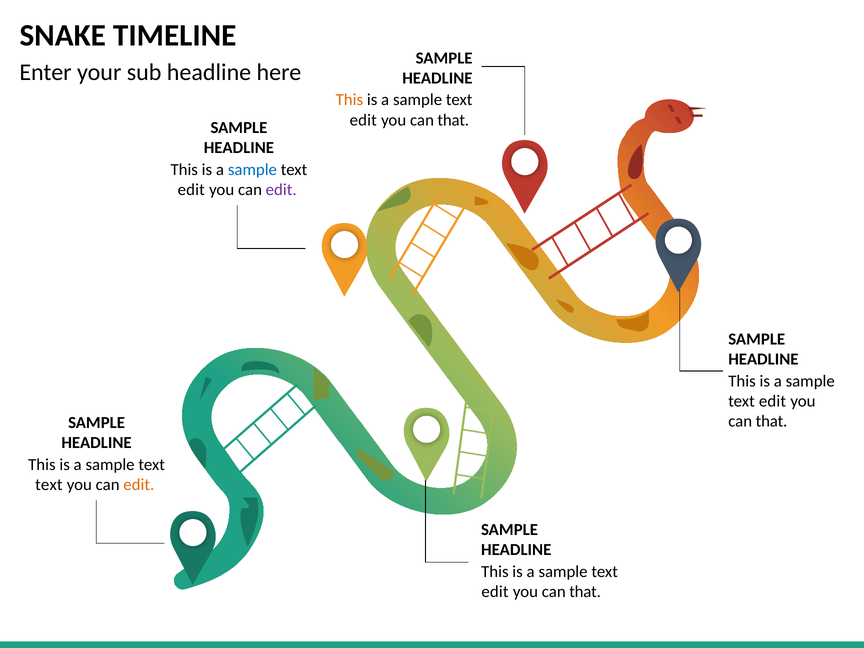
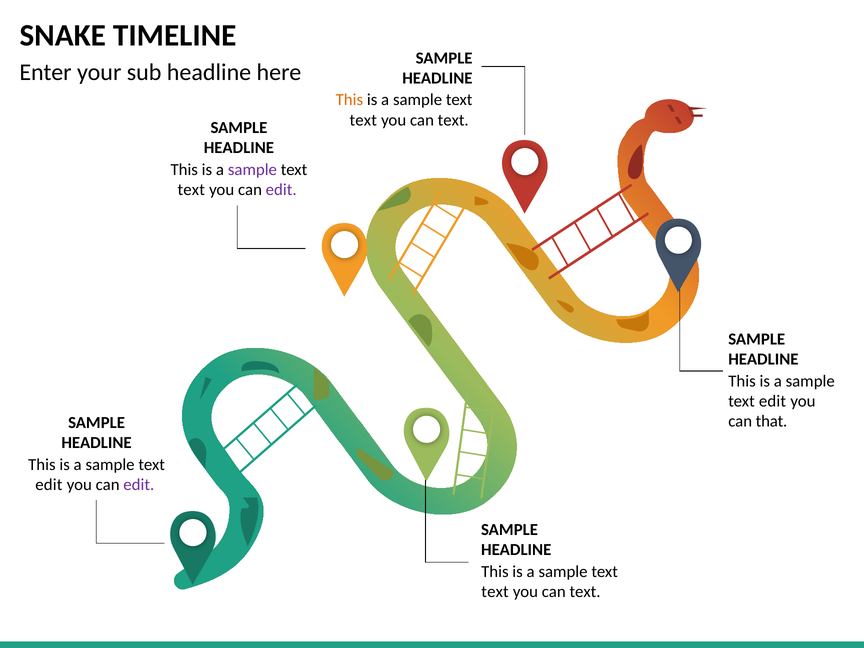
edit: edit -> text (363, 120)
that: that -> text (453, 120)
sample colour: blue -> purple (252, 170)
edit: edit -> text (191, 190)
text: text -> edit (49, 485)
edit colour: orange -> purple (139, 485)
edit: edit -> text (495, 592)
that: that -> text (585, 592)
